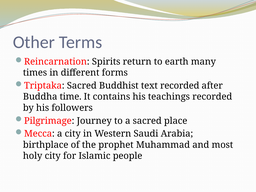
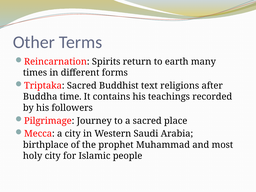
text recorded: recorded -> religions (180, 86)
